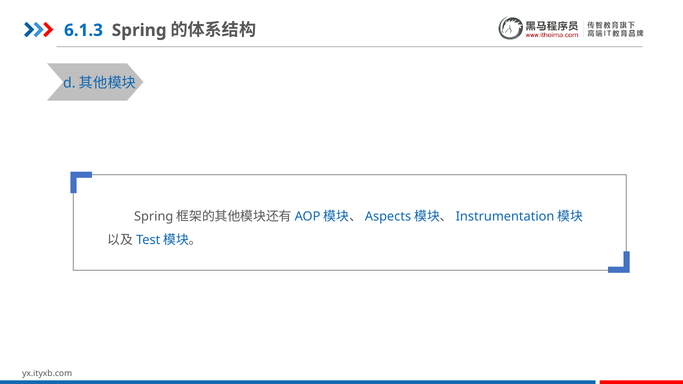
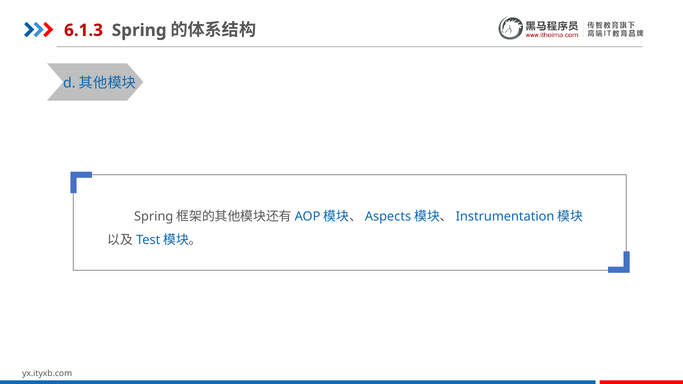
6.1.3 colour: blue -> red (84, 30)
